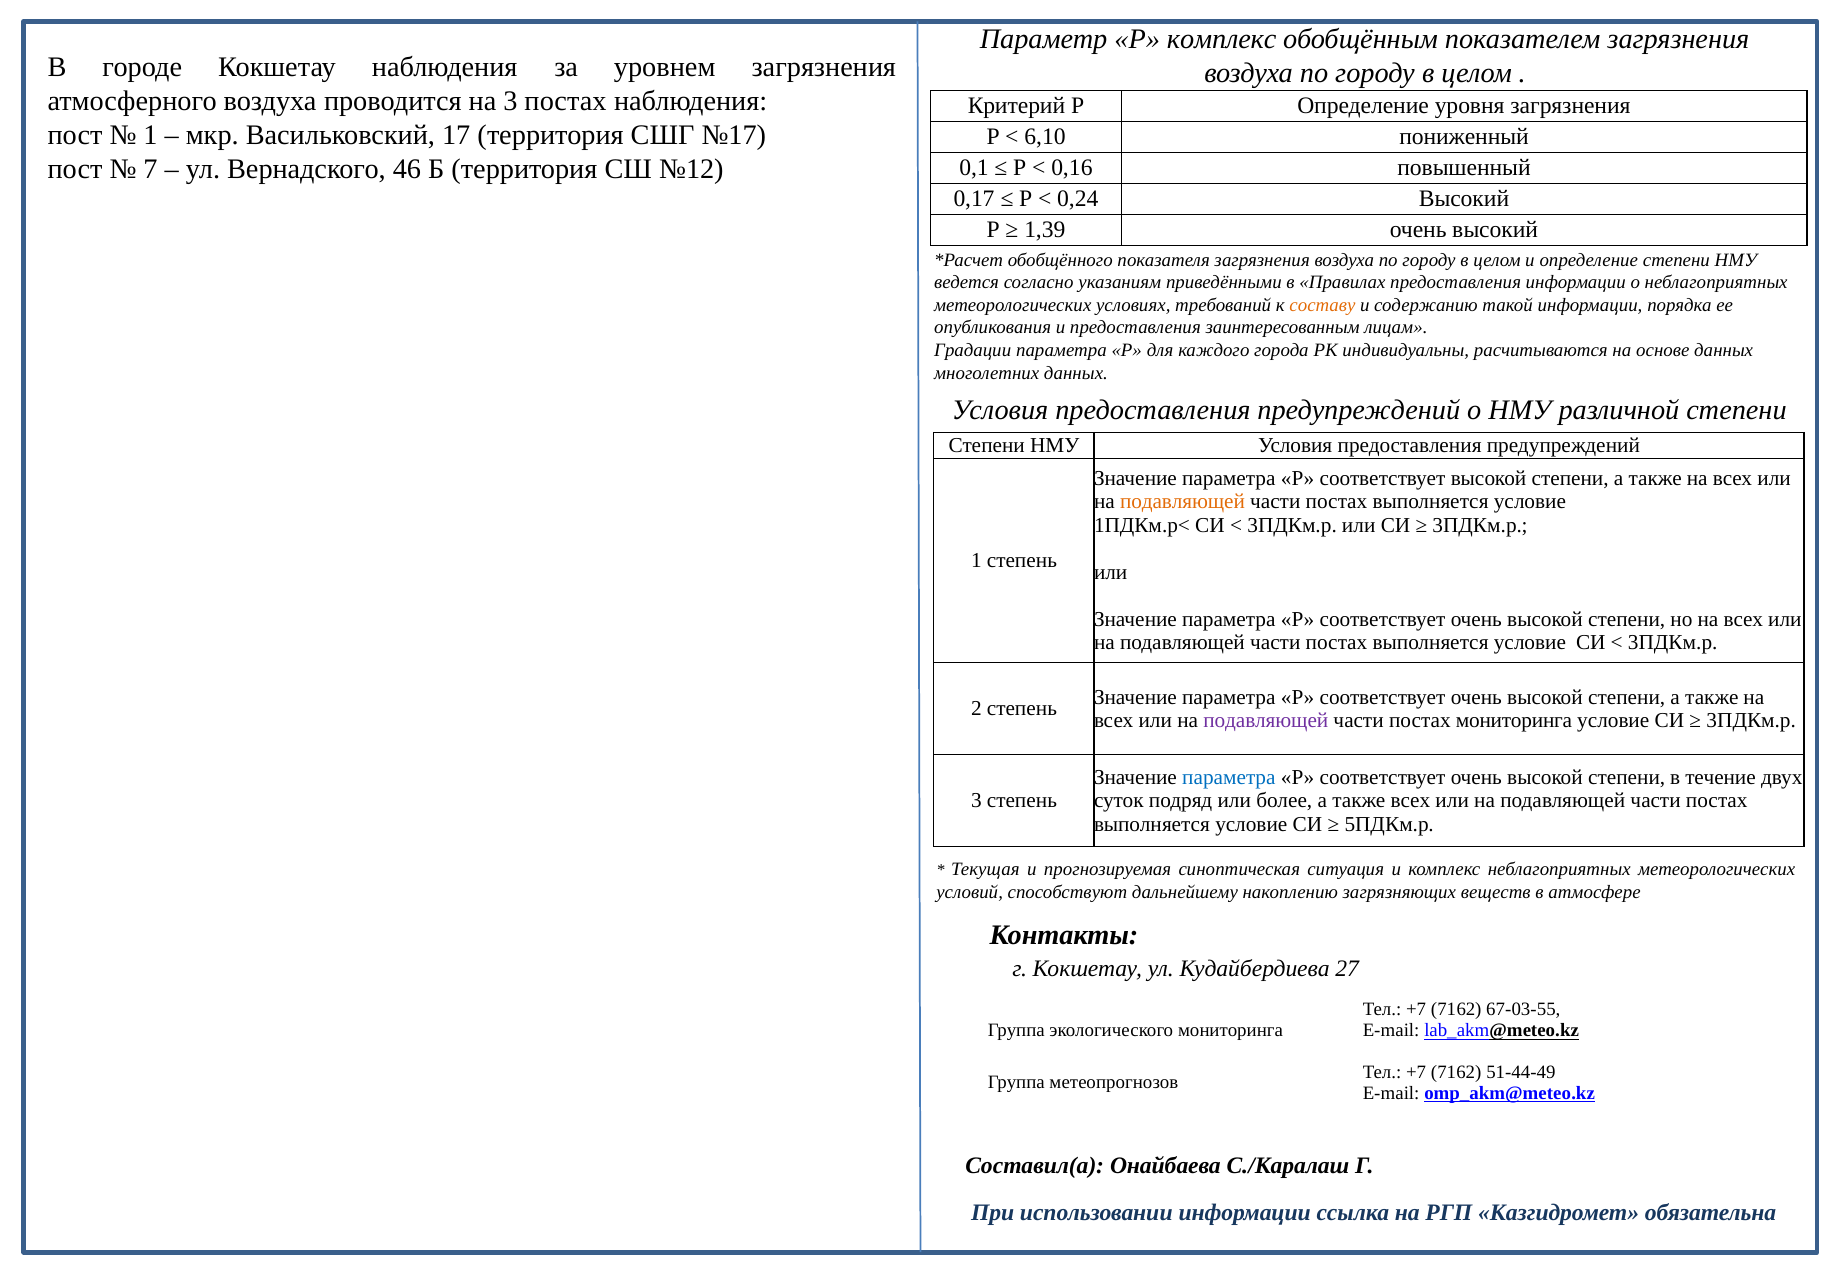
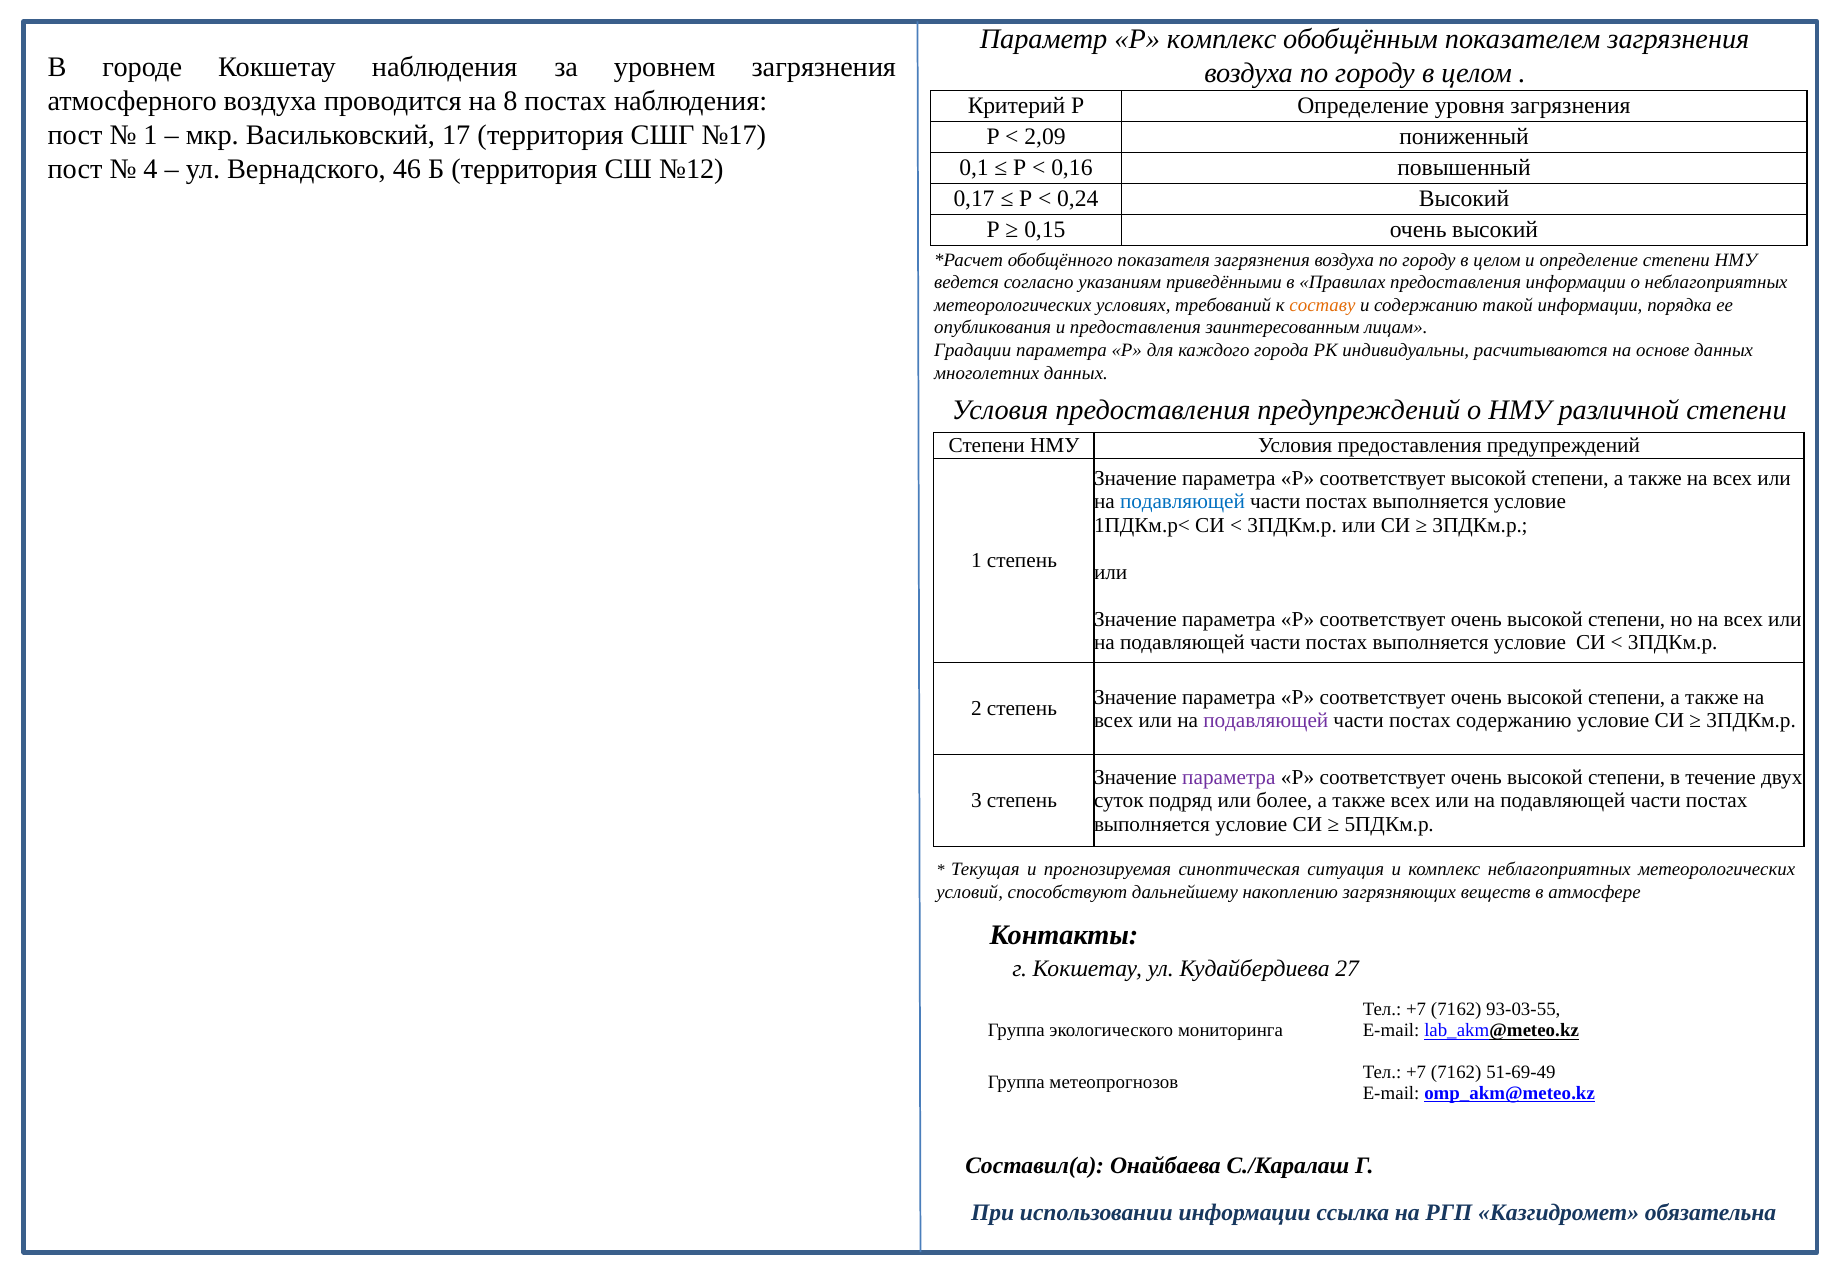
на 3: 3 -> 8 (510, 101)
6,10: 6,10 -> 2,09 (1045, 137)
7: 7 -> 4 (151, 169)
1,39: 1,39 -> 0,15 (1045, 229)
подавляющей colour: orange -> blue (1183, 502)
постах мониторинга: мониторинга -> содержанию (1514, 721)
параметра colour: blue -> purple (1229, 778)
67-03-55: 67-03-55 -> 93-03-55 (1523, 1010)
51-44-49: 51-44-49 -> 51-69-49 (1521, 1072)
